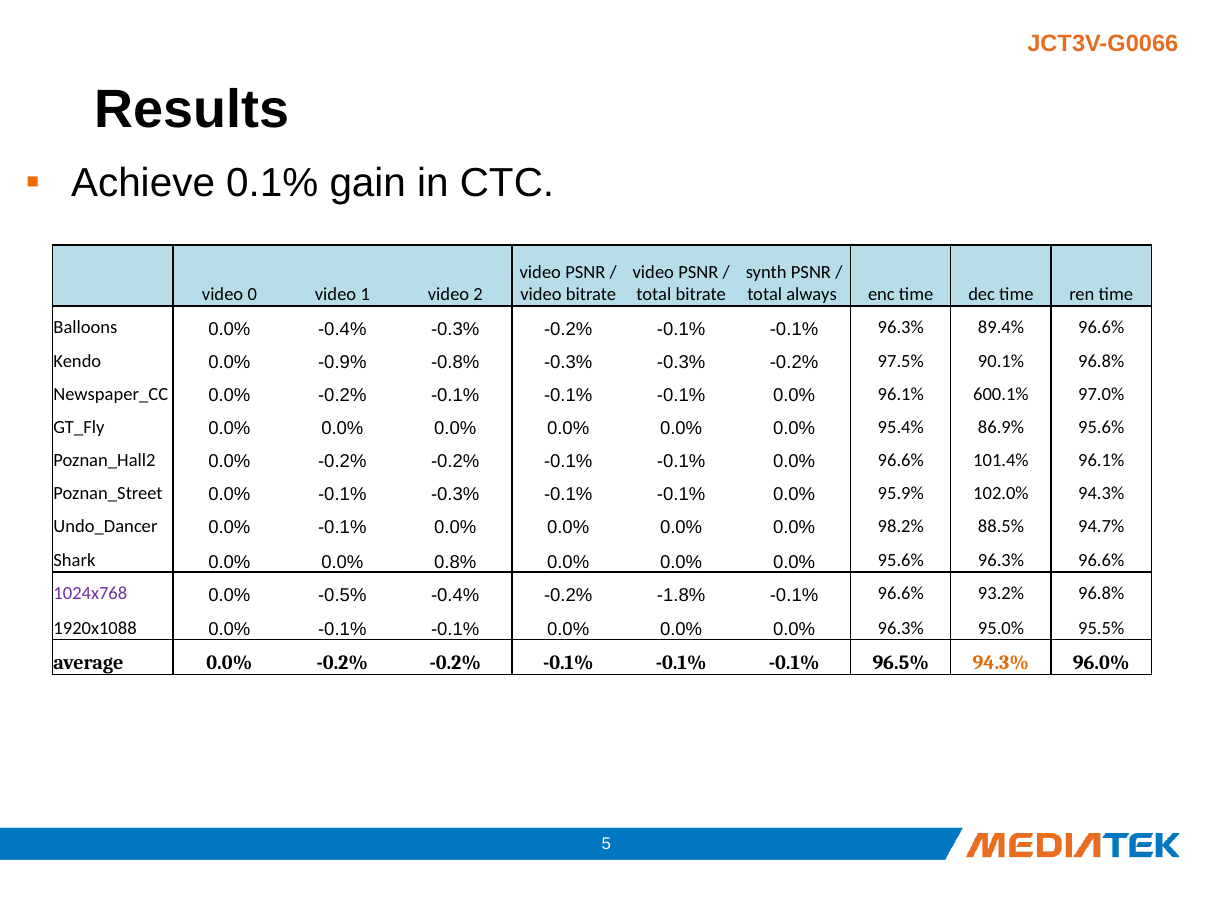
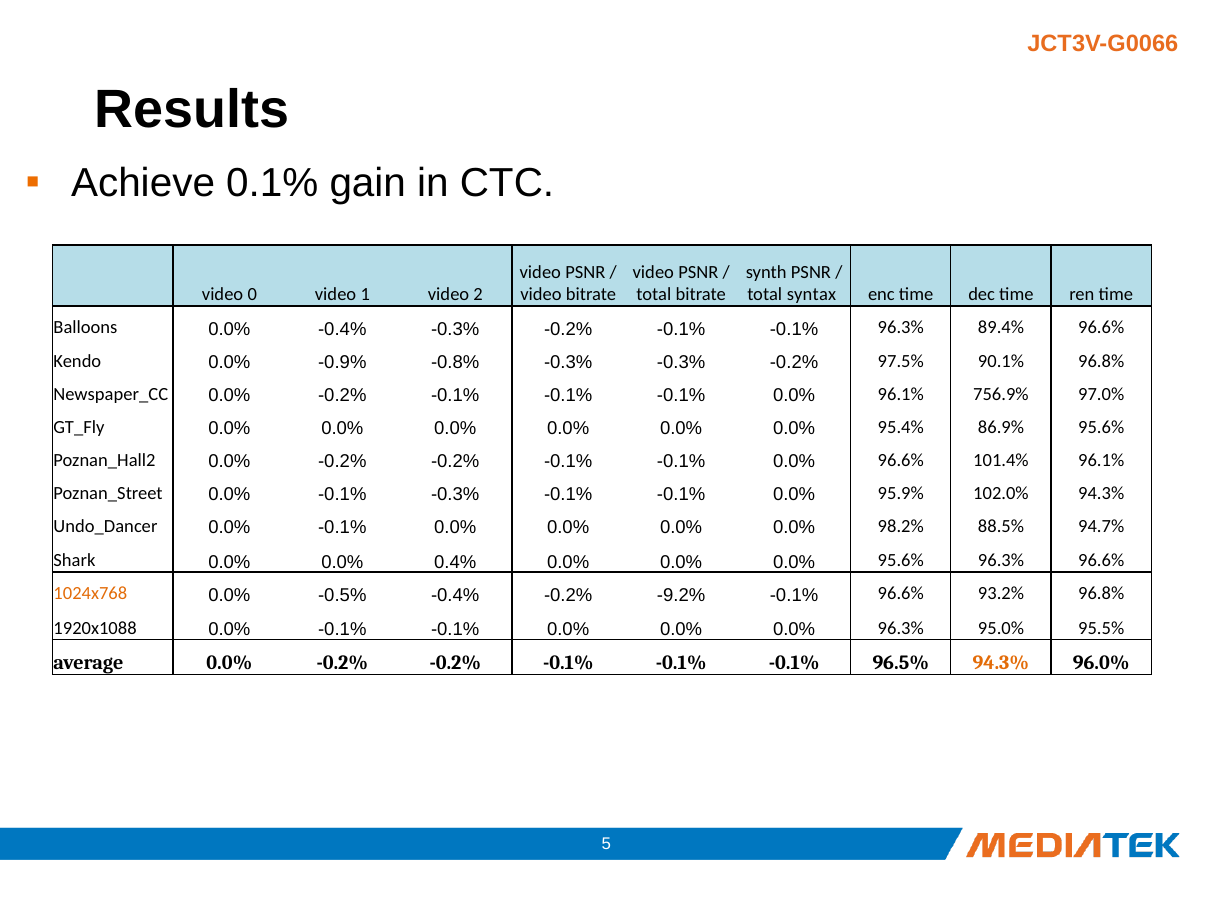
always: always -> syntax (811, 295)
600.1%: 600.1% -> 756.9% (1001, 394)
0.8%: 0.8% -> 0.4% (455, 562)
1024x768 colour: purple -> orange (90, 594)
-1.8%: -1.8% -> -9.2% (681, 595)
